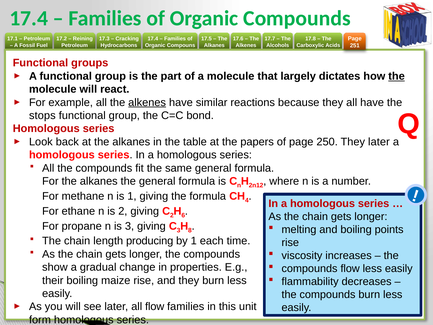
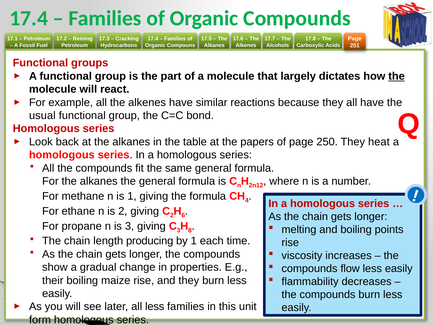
alkenes underline: present -> none (147, 102)
stops: stops -> usual (42, 115)
They later: later -> heat (379, 142)
all flow: flow -> less (155, 306)
